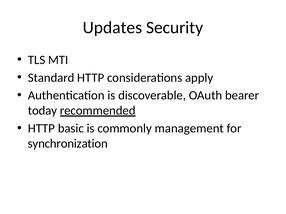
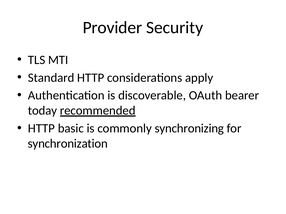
Updates: Updates -> Provider (112, 28)
management: management -> synchronizing (189, 129)
